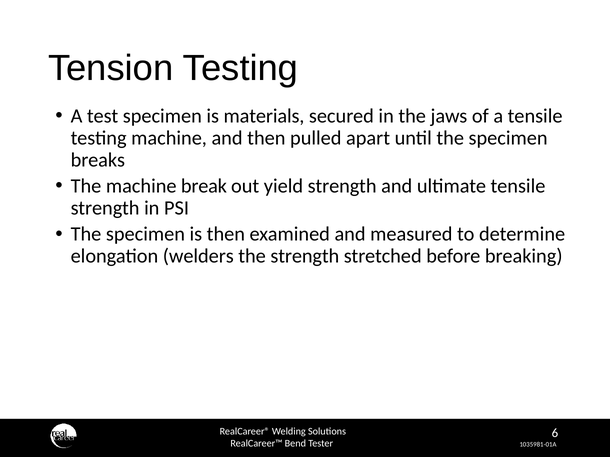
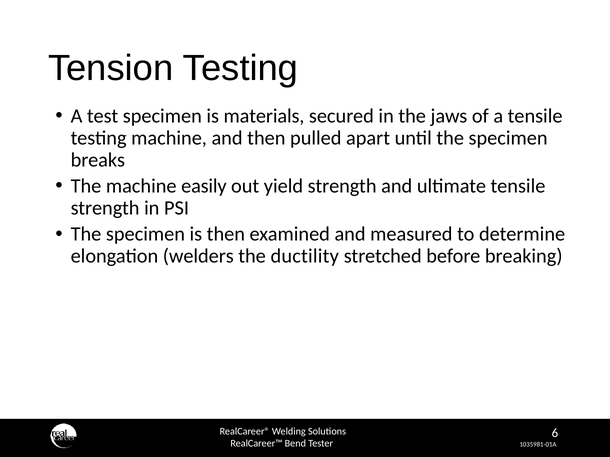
break: break -> easily (204, 186)
the strength: strength -> ductility (305, 256)
